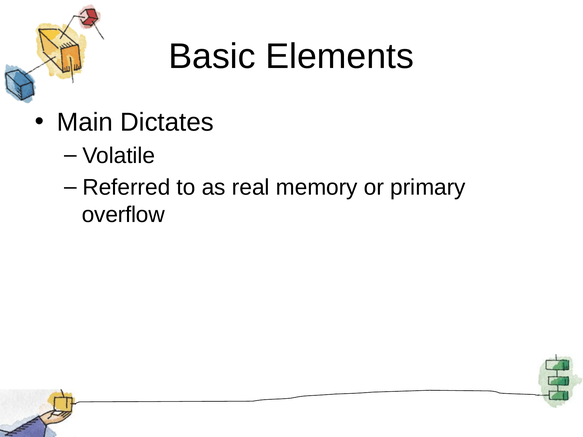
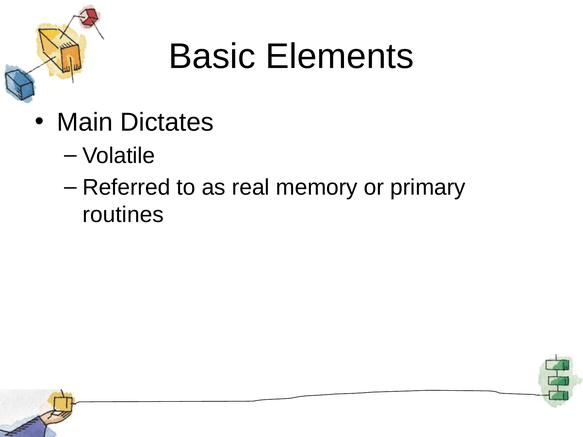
overflow: overflow -> routines (123, 215)
